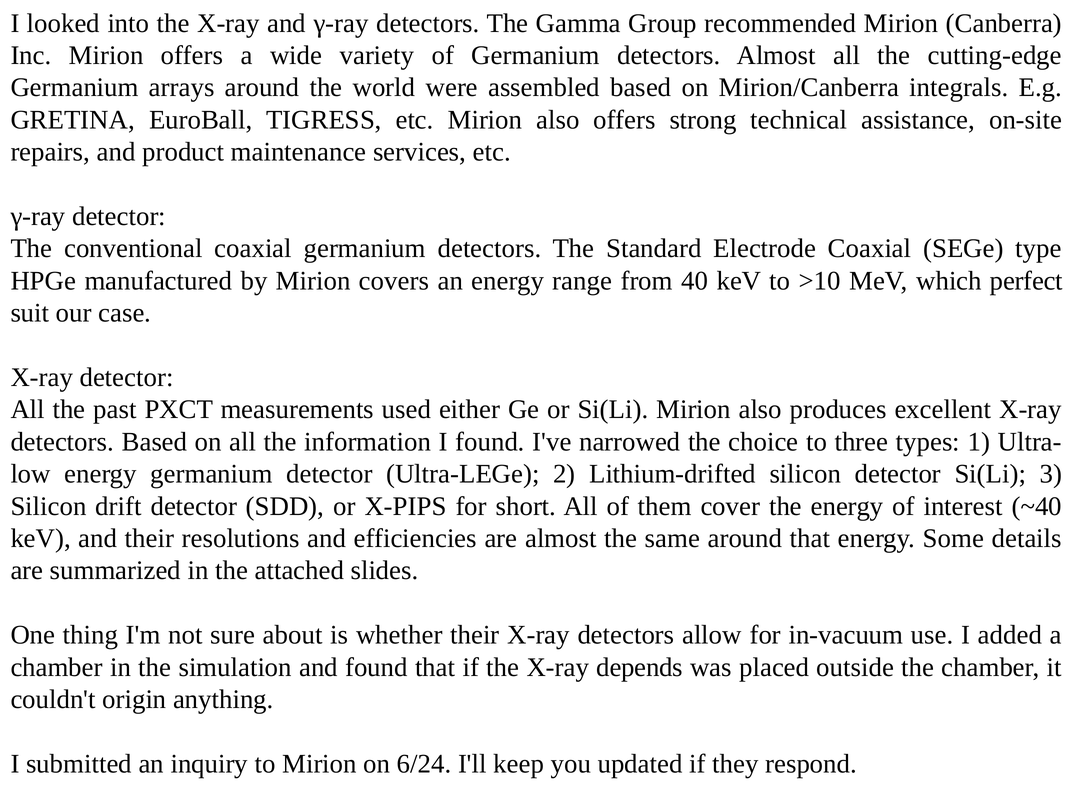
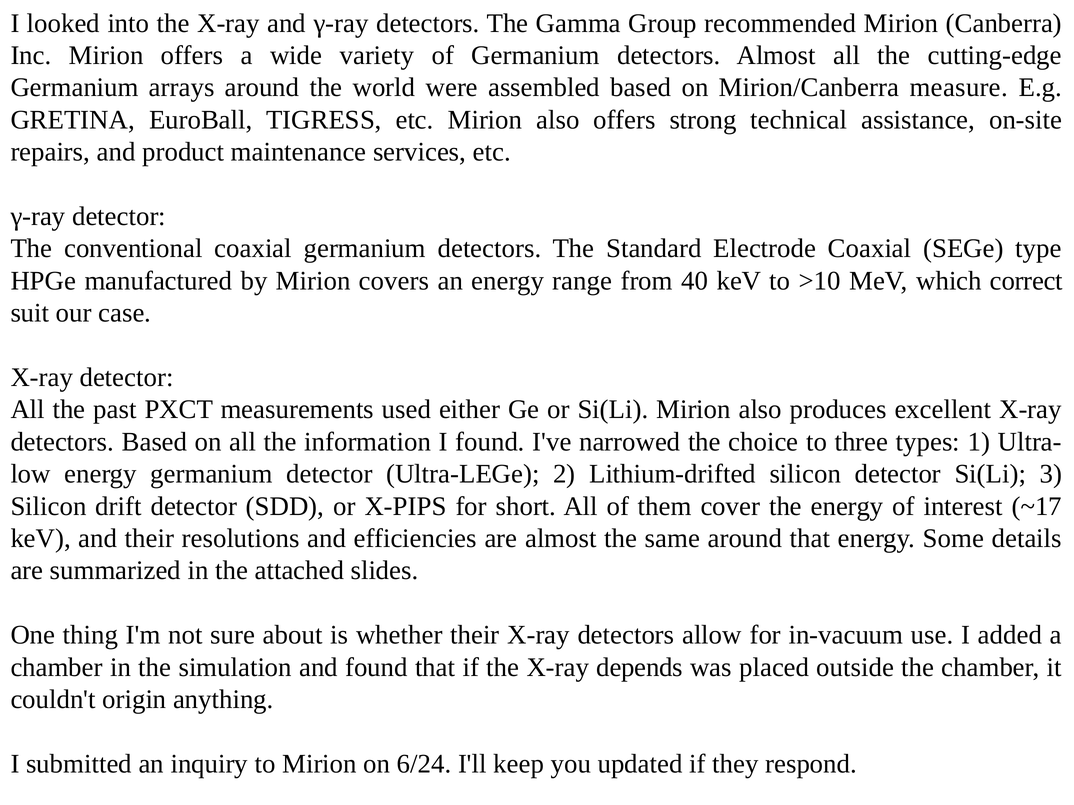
integrals: integrals -> measure (959, 88)
perfect: perfect -> correct (1026, 281)
~40: ~40 -> ~17 (1037, 507)
